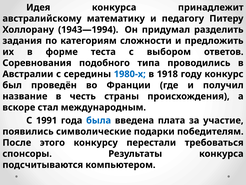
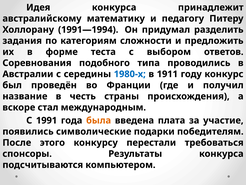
1943—1994: 1943—1994 -> 1991—1994 (88, 30)
1918: 1918 -> 1911 (167, 74)
была colour: blue -> orange (99, 120)
